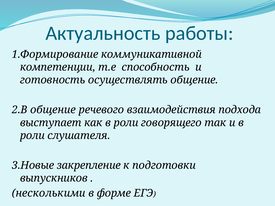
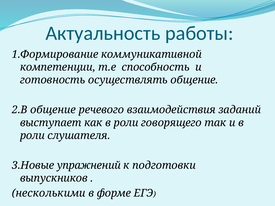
подхода: подхода -> заданий (240, 110)
закрепление: закрепление -> упражнений (89, 166)
